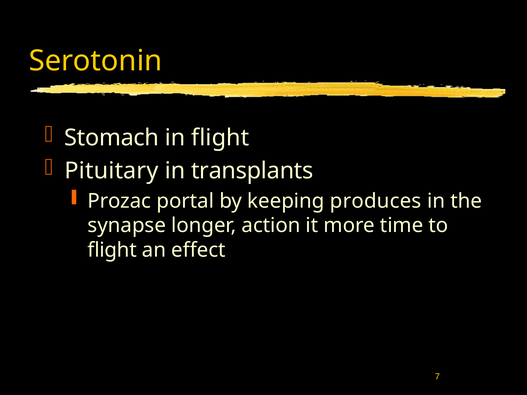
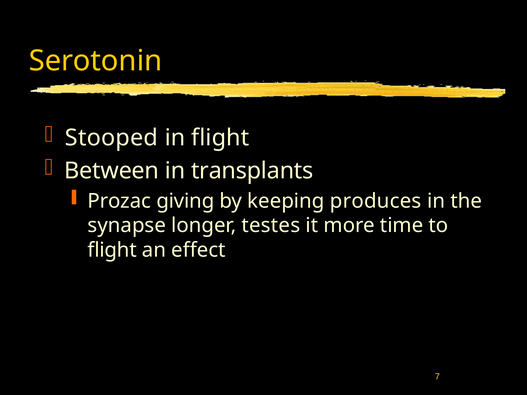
Stomach: Stomach -> Stooped (111, 138)
Pituitary: Pituitary -> Between (112, 171)
portal: portal -> giving (185, 201)
action: action -> testes (271, 226)
